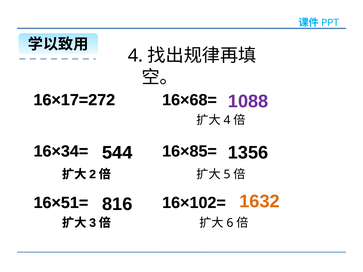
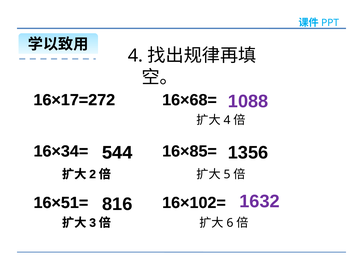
1632 colour: orange -> purple (260, 201)
